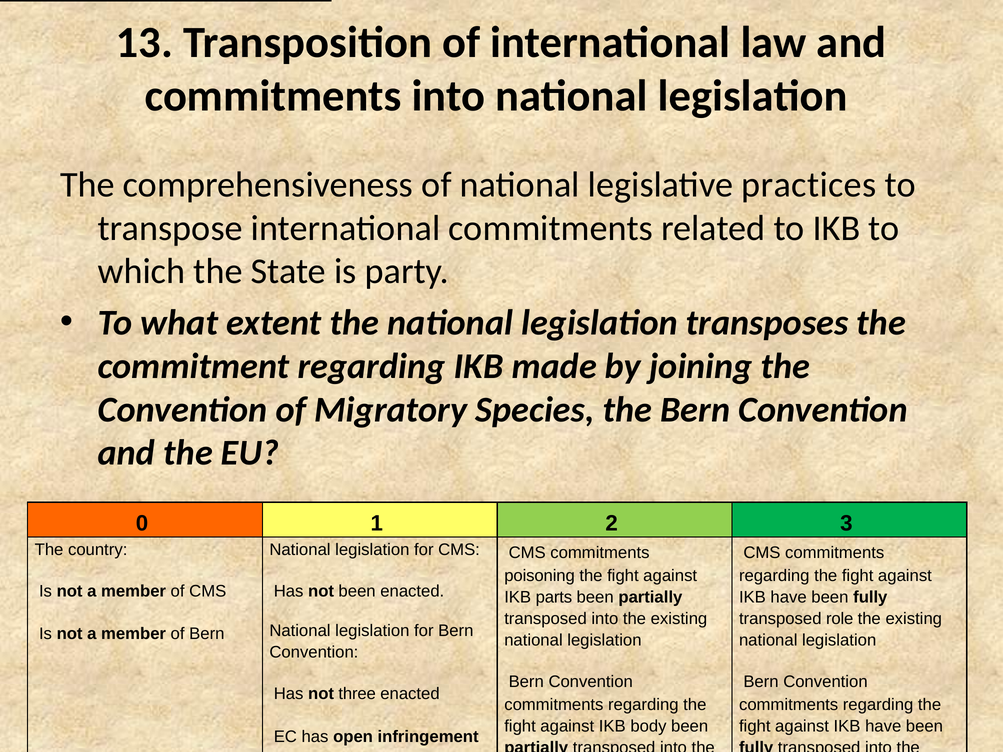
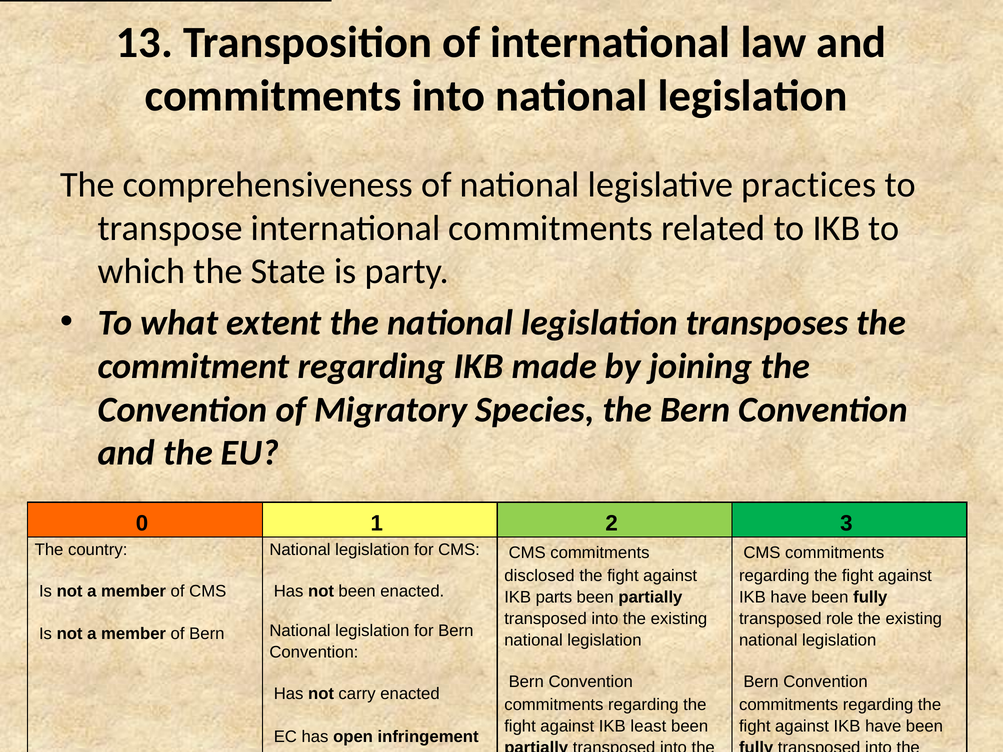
poisoning: poisoning -> disclosed (539, 576)
three: three -> carry (357, 694)
body: body -> least (648, 726)
